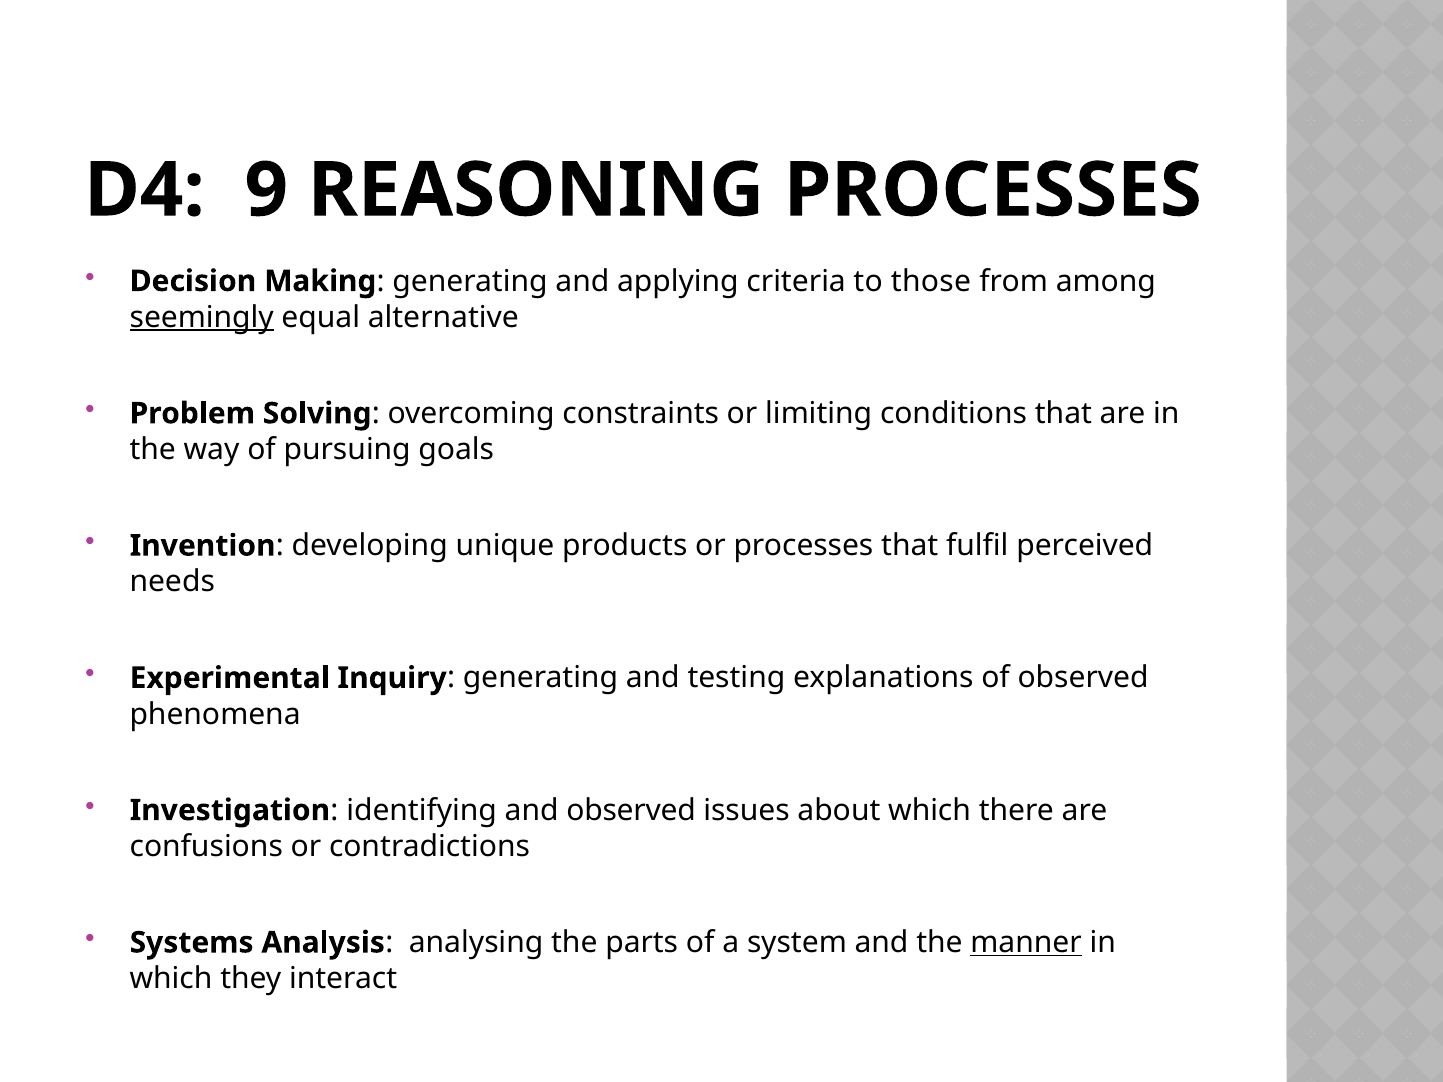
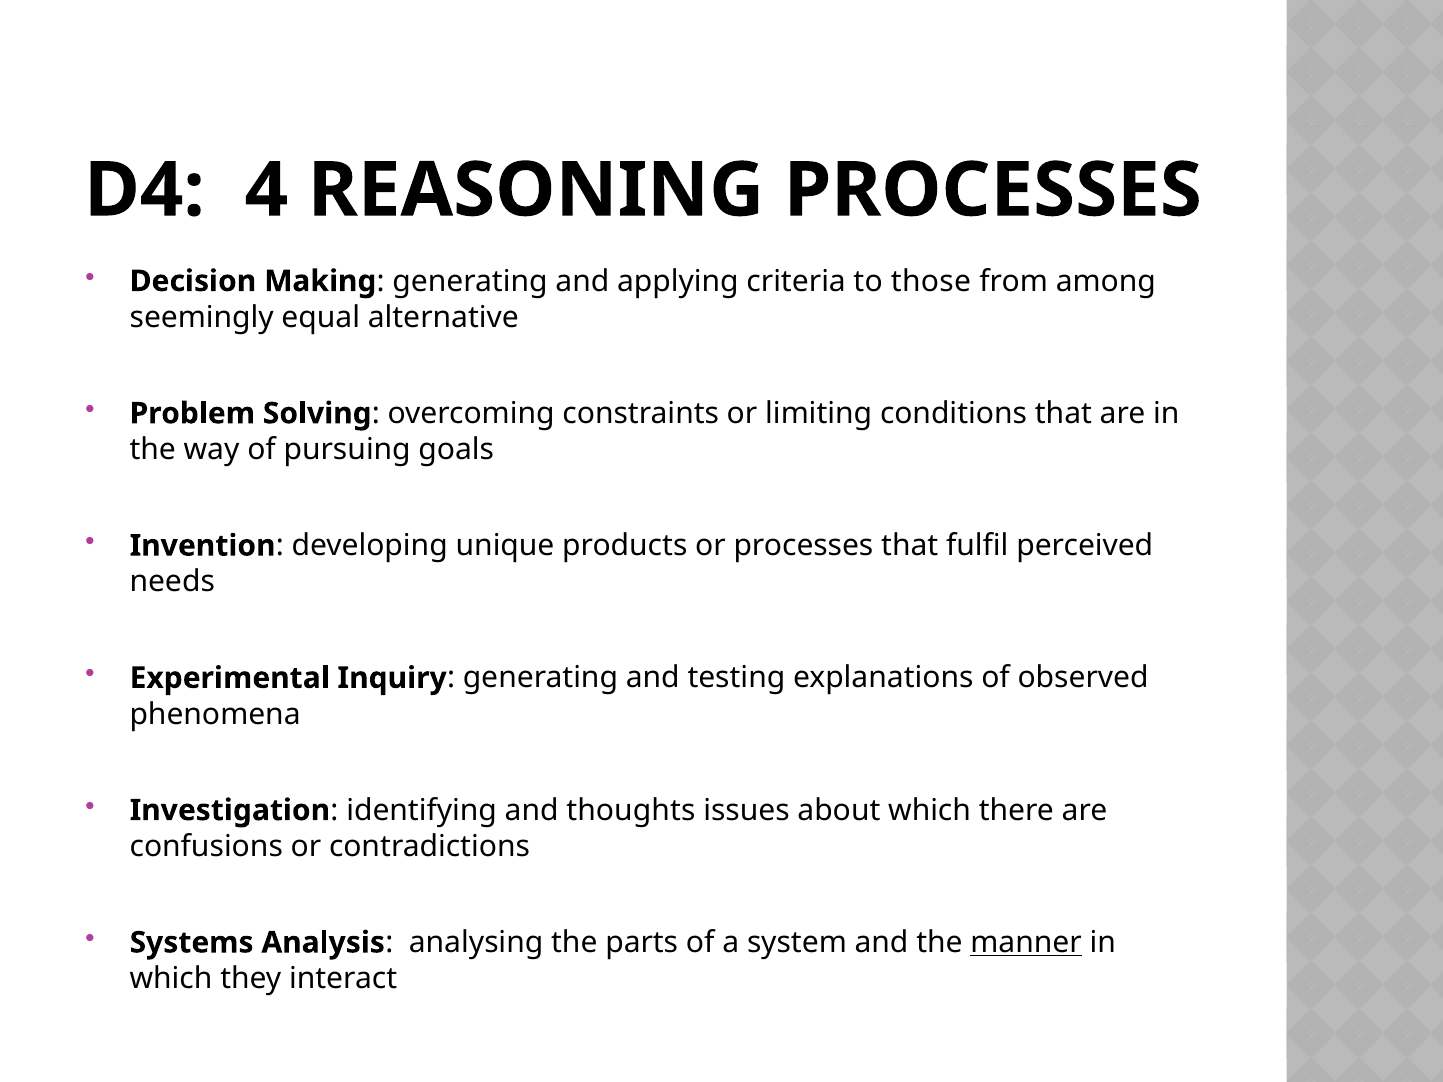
9: 9 -> 4 (266, 190)
seemingly underline: present -> none (202, 317)
and observed: observed -> thoughts (631, 810)
